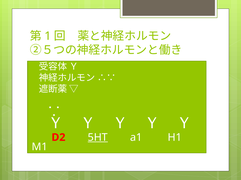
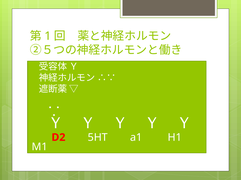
5HT underline: present -> none (98, 138)
